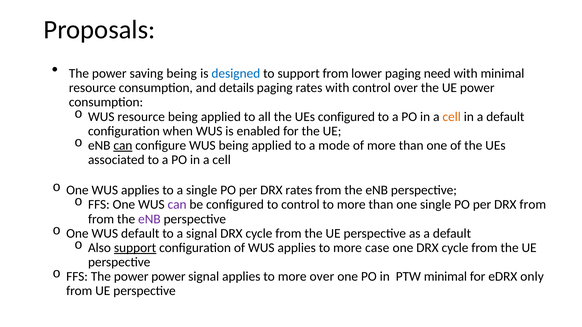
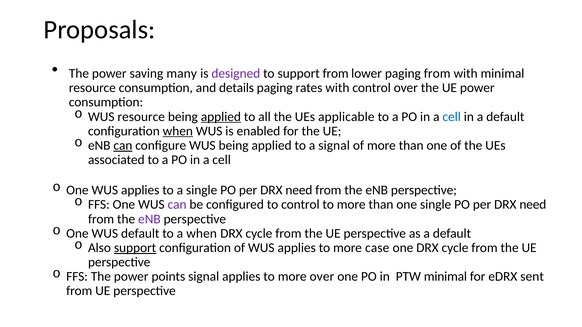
saving being: being -> many (182, 74)
designed colour: blue -> purple (236, 74)
paging need: need -> from (437, 74)
applied underline: none -> present (221, 117)
UEs configured: configured -> applicable (346, 117)
cell colour: orange -> blue (452, 117)
when underline: none -> present (178, 131)
a mode: mode -> signal (334, 146)
rates: rates -> need (299, 190)
from: from -> need (533, 205)
a signal: signal -> when (202, 234)
power power: power -> points (168, 277)
only: only -> sent (532, 277)
